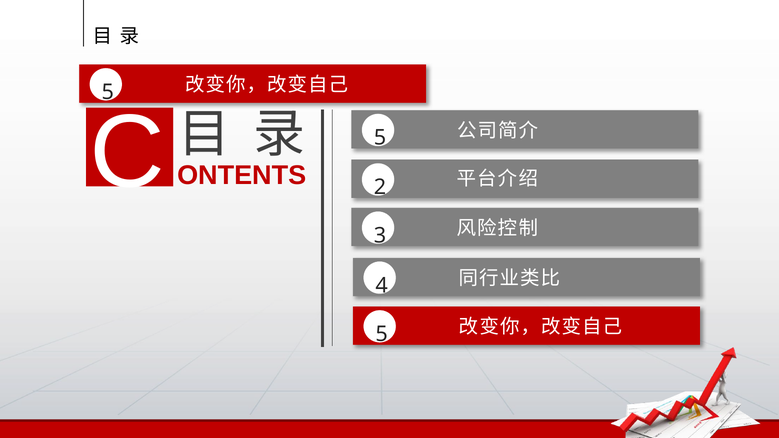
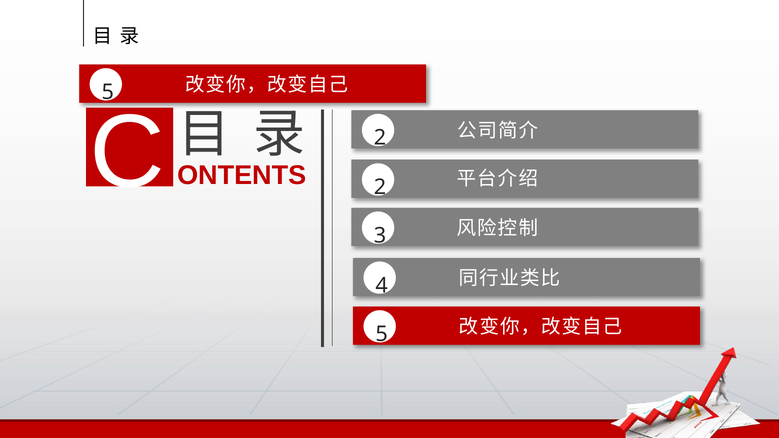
C 5: 5 -> 2 (380, 138)
